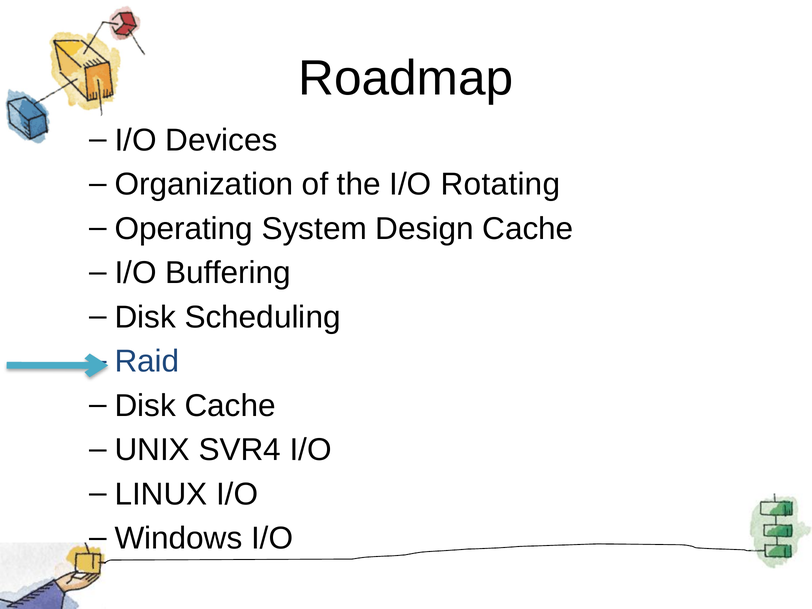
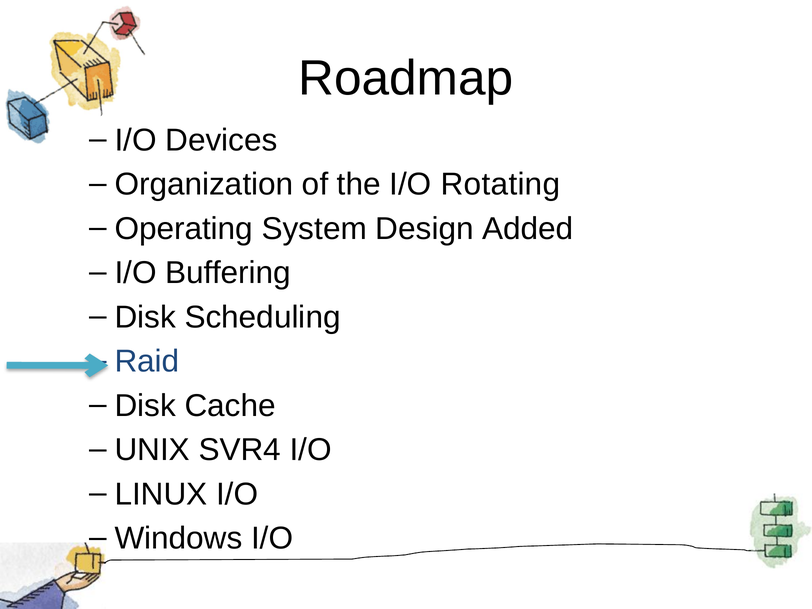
Design Cache: Cache -> Added (528, 229)
